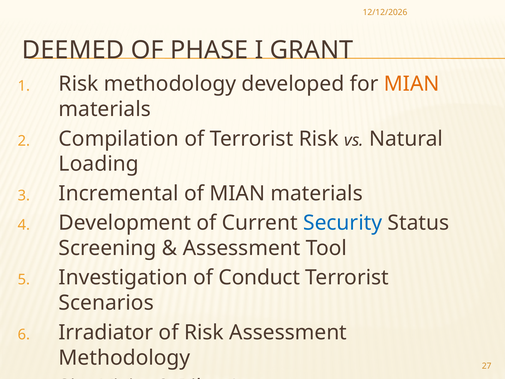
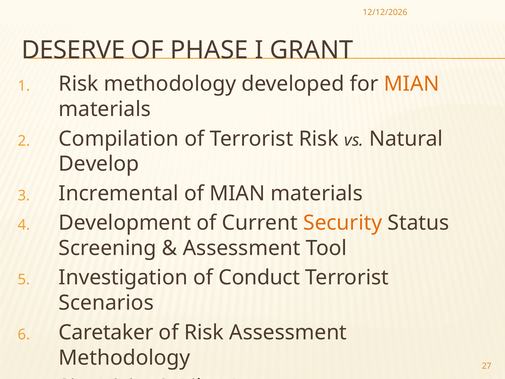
DEEMED: DEEMED -> DESERVE (73, 50)
Loading: Loading -> Develop (99, 164)
Security colour: blue -> orange (343, 223)
Irradiator: Irradiator -> Caretaker (106, 332)
